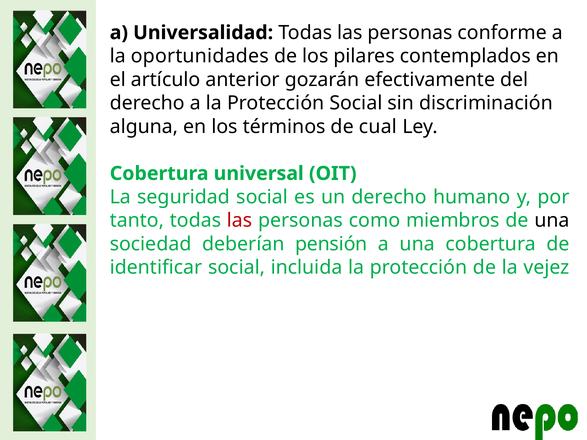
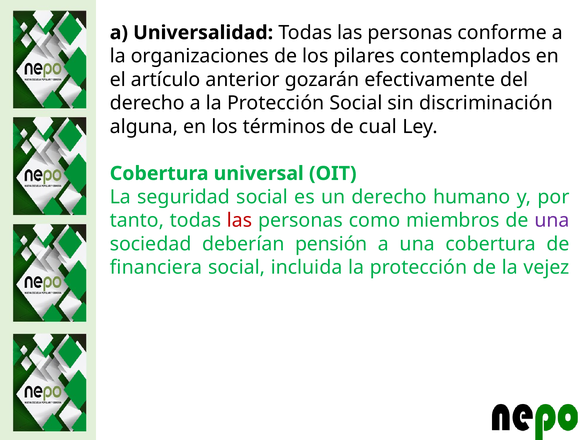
oportunidades: oportunidades -> organizaciones (200, 56)
una colour: black -> purple (552, 221)
identificar: identificar -> financiera (156, 268)
